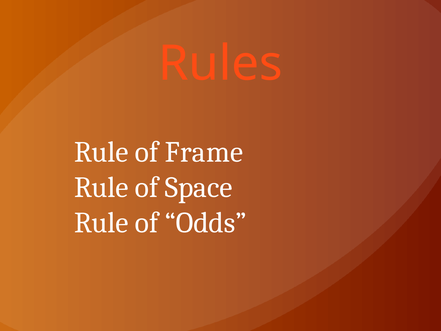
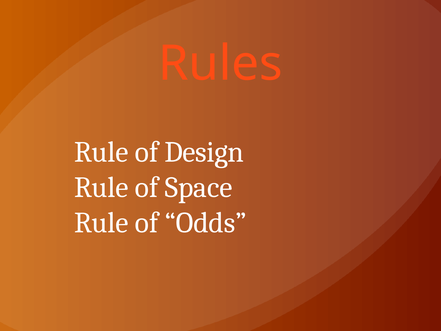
Frame: Frame -> Design (204, 152)
